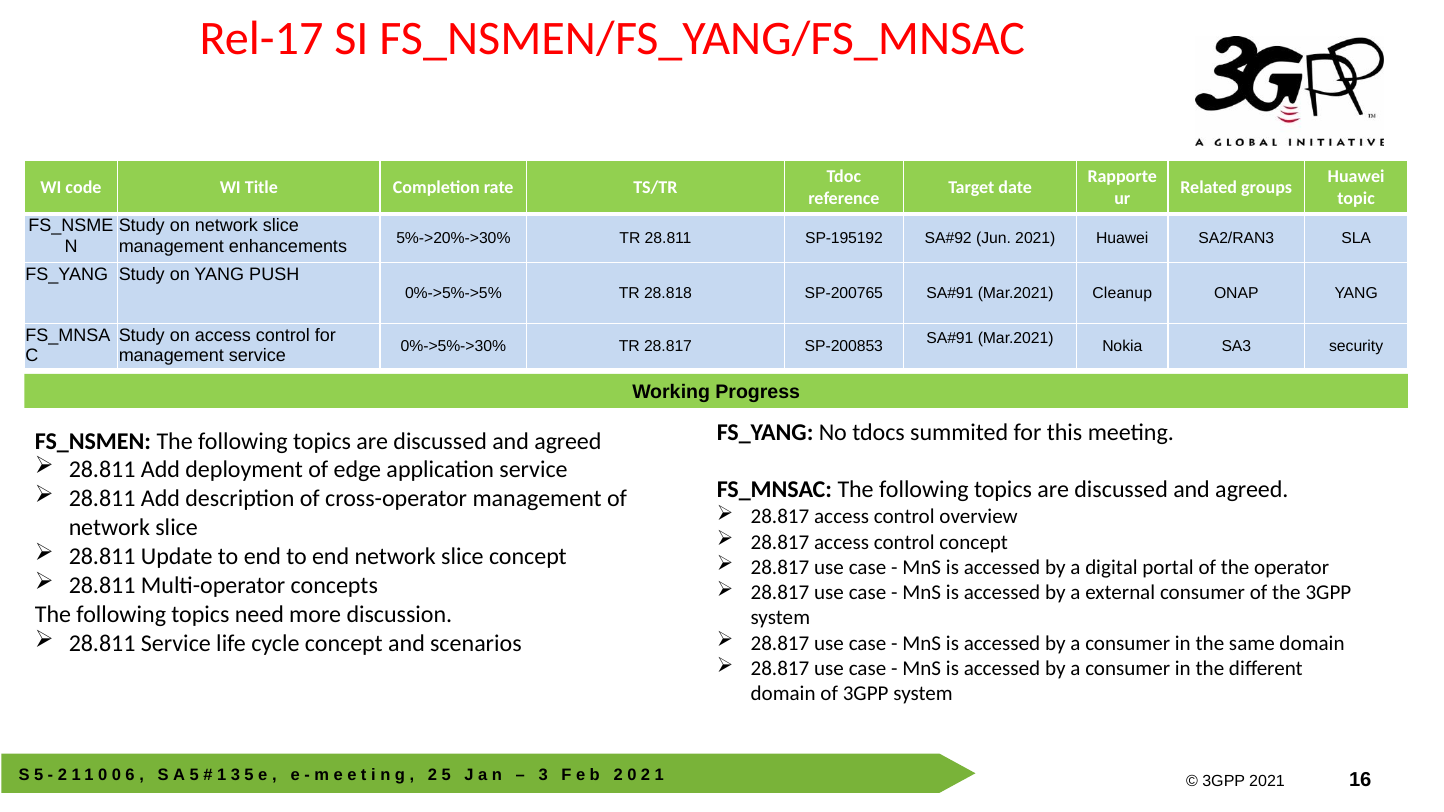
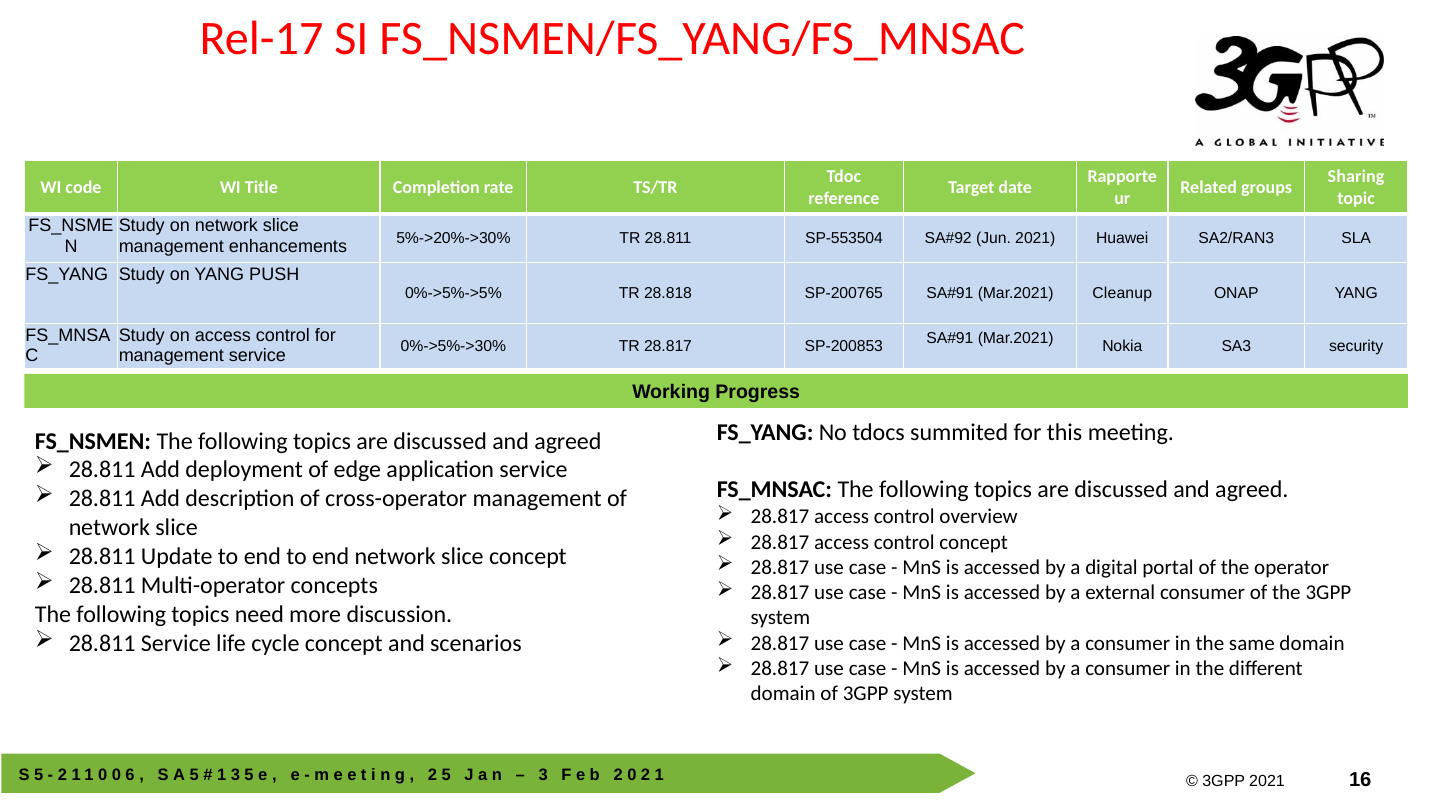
Huawei: Huawei -> Sharing (1356, 177)
SP-195192: SP-195192 -> SP-553504 (844, 239)
